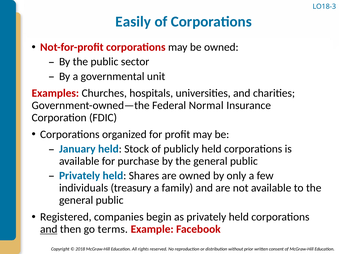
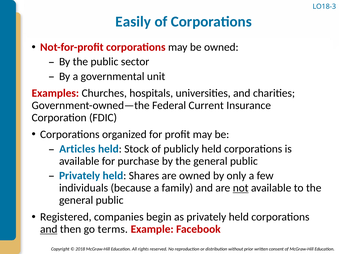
Normal: Normal -> Current (206, 105)
January: January -> Articles (77, 149)
treasury: treasury -> because (131, 188)
not underline: none -> present (241, 188)
